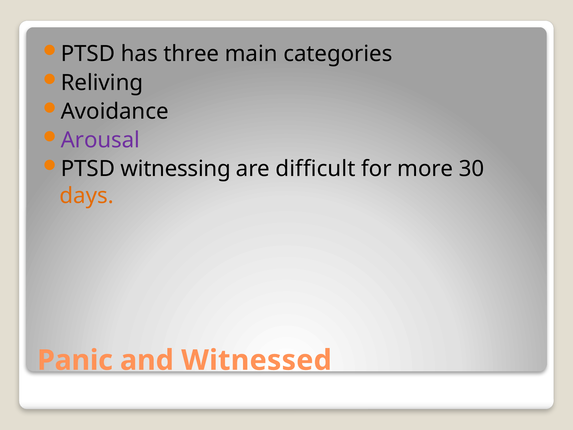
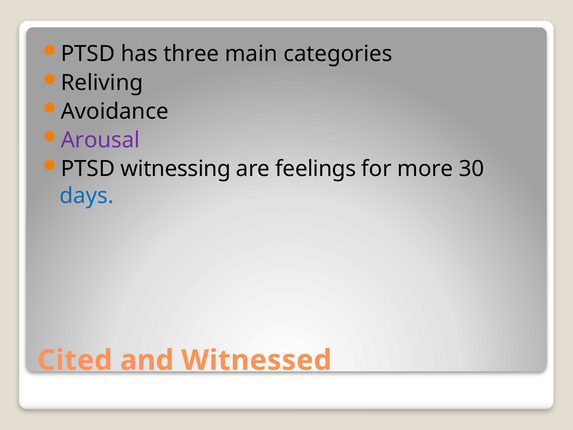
difficult: difficult -> feelings (316, 169)
days colour: orange -> blue (87, 196)
Panic: Panic -> Cited (75, 360)
